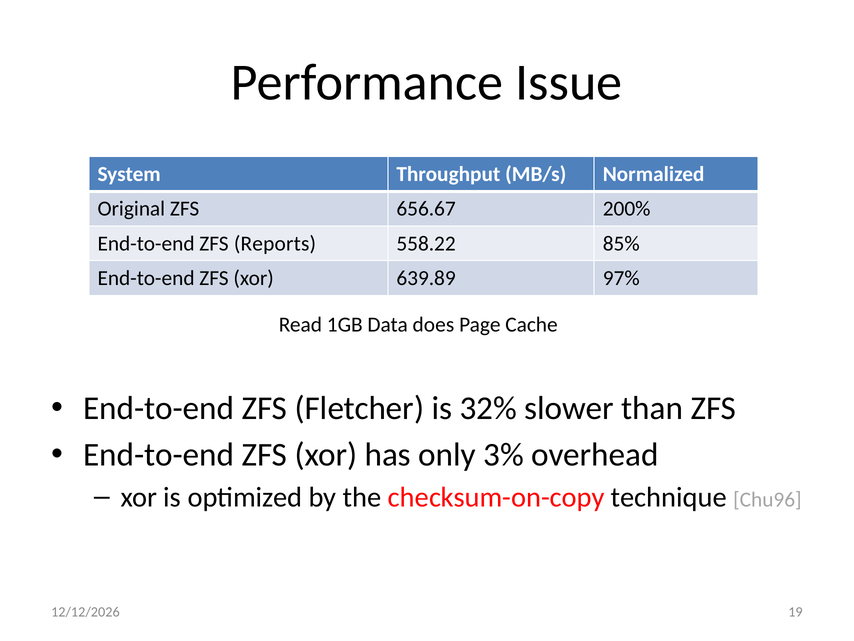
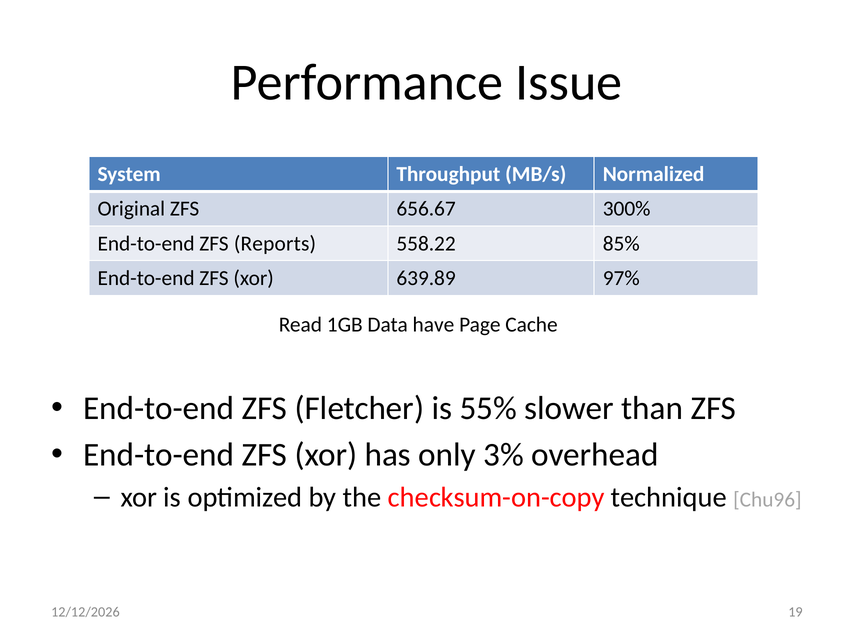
200%: 200% -> 300% (627, 209)
does: does -> have (433, 325)
32%: 32% -> 55% (488, 408)
